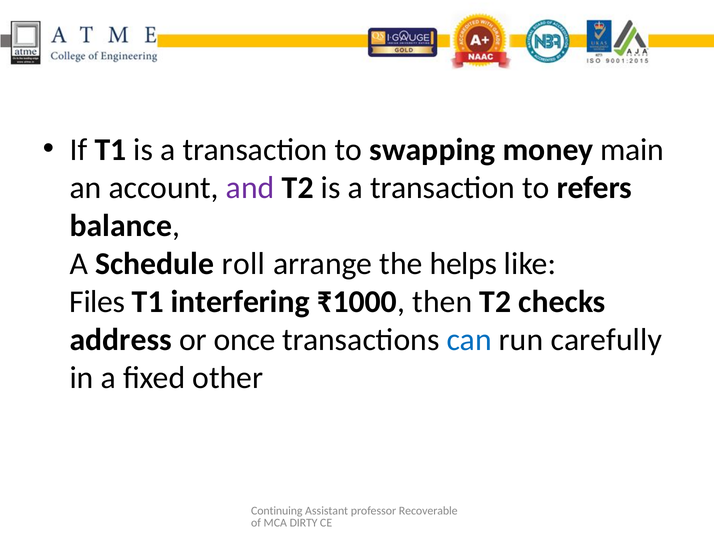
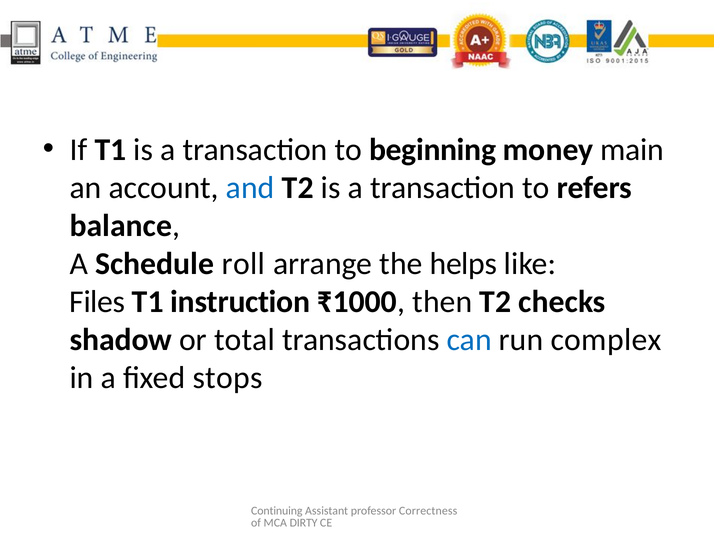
swapping: swapping -> beginning (433, 150)
and colour: purple -> blue (250, 188)
interfering: interfering -> instruction (240, 302)
address: address -> shadow (121, 340)
once: once -> total (245, 340)
carefully: carefully -> complex (606, 340)
other: other -> stops (228, 378)
Recoverable: Recoverable -> Correctness (428, 511)
